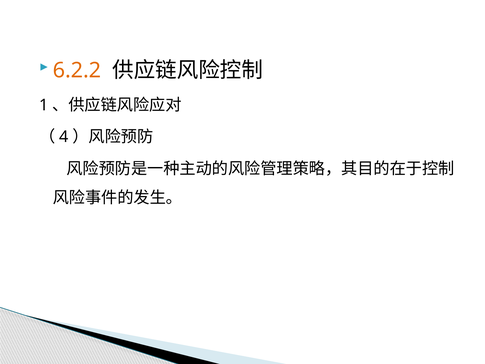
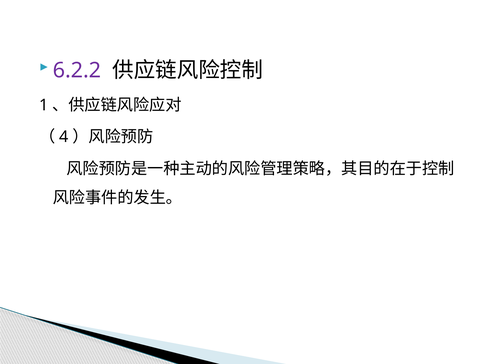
6.2.2 colour: orange -> purple (77, 70)
